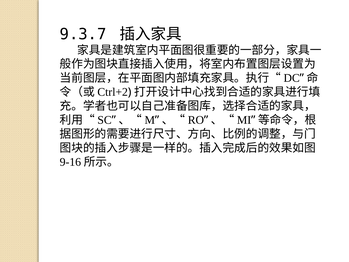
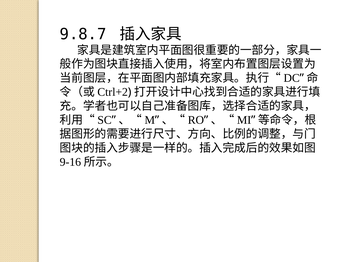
9.3.7: 9.3.7 -> 9.8.7 (83, 34)
